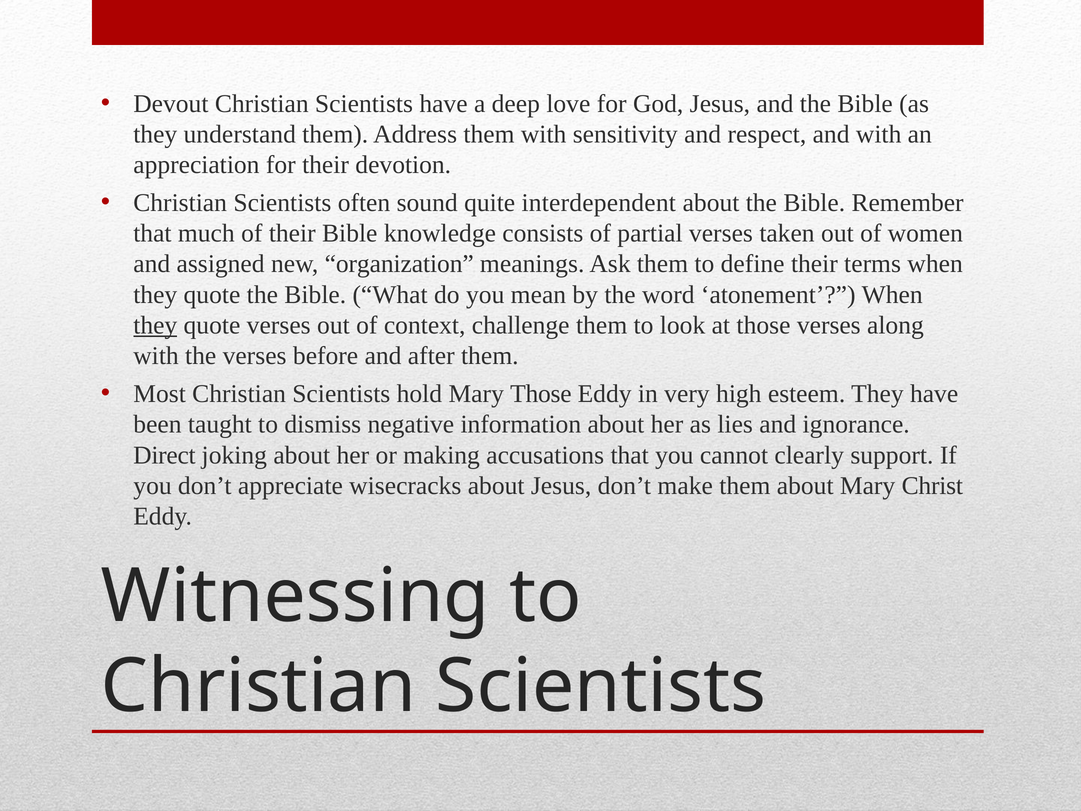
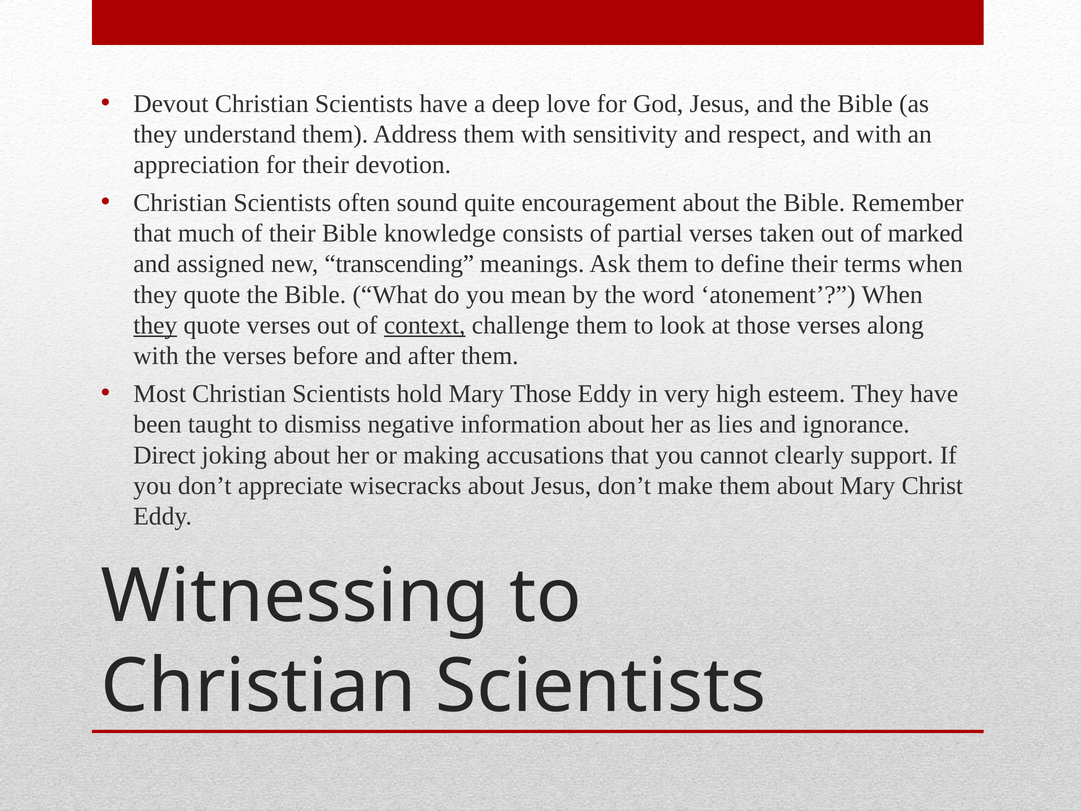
interdependent: interdependent -> encouragement (599, 203)
women: women -> marked (925, 233)
organization: organization -> transcending (399, 264)
context underline: none -> present (425, 325)
